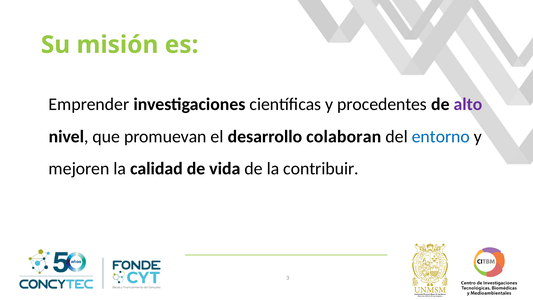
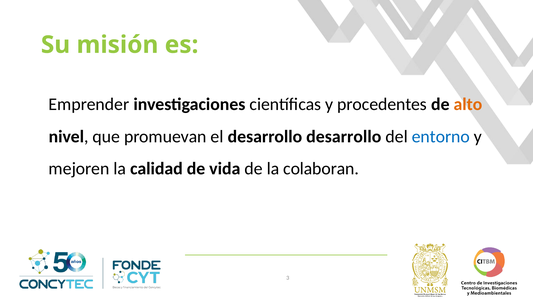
alto colour: purple -> orange (468, 104)
desarrollo colaboran: colaboran -> desarrollo (344, 136)
contribuir: contribuir -> colaboran (321, 168)
